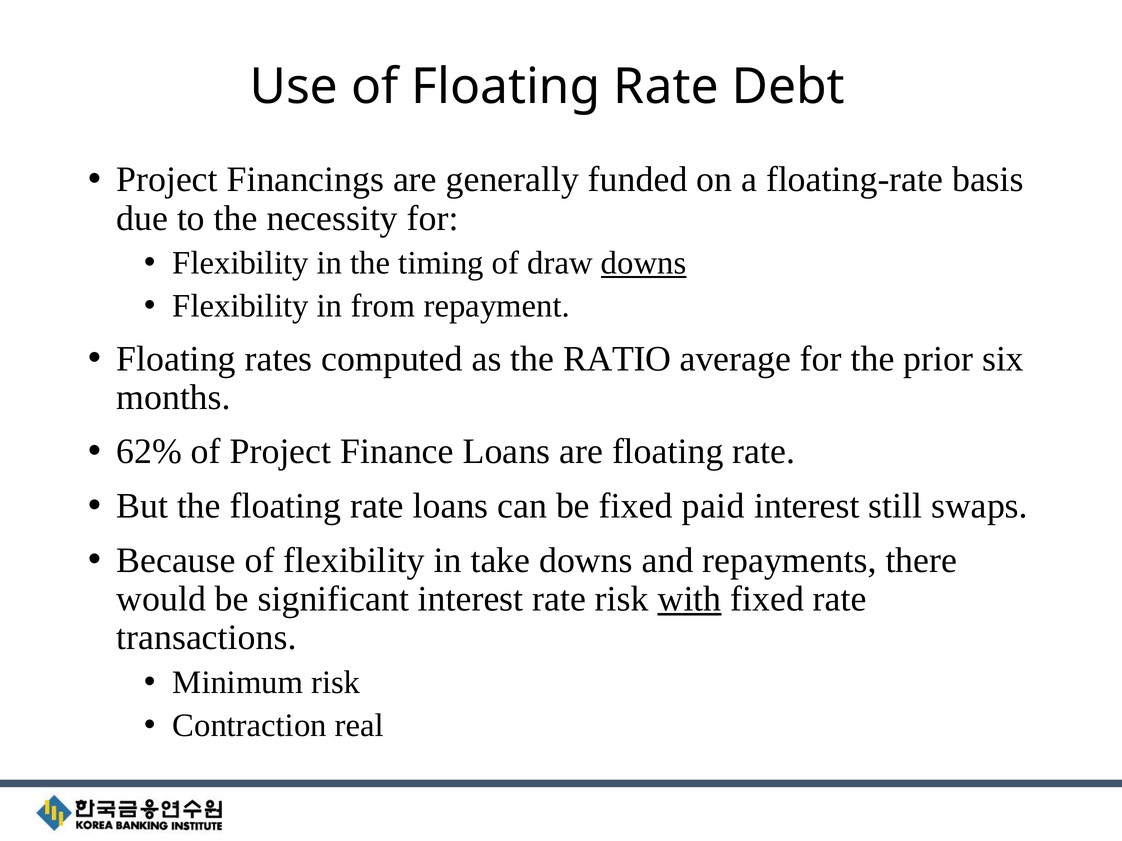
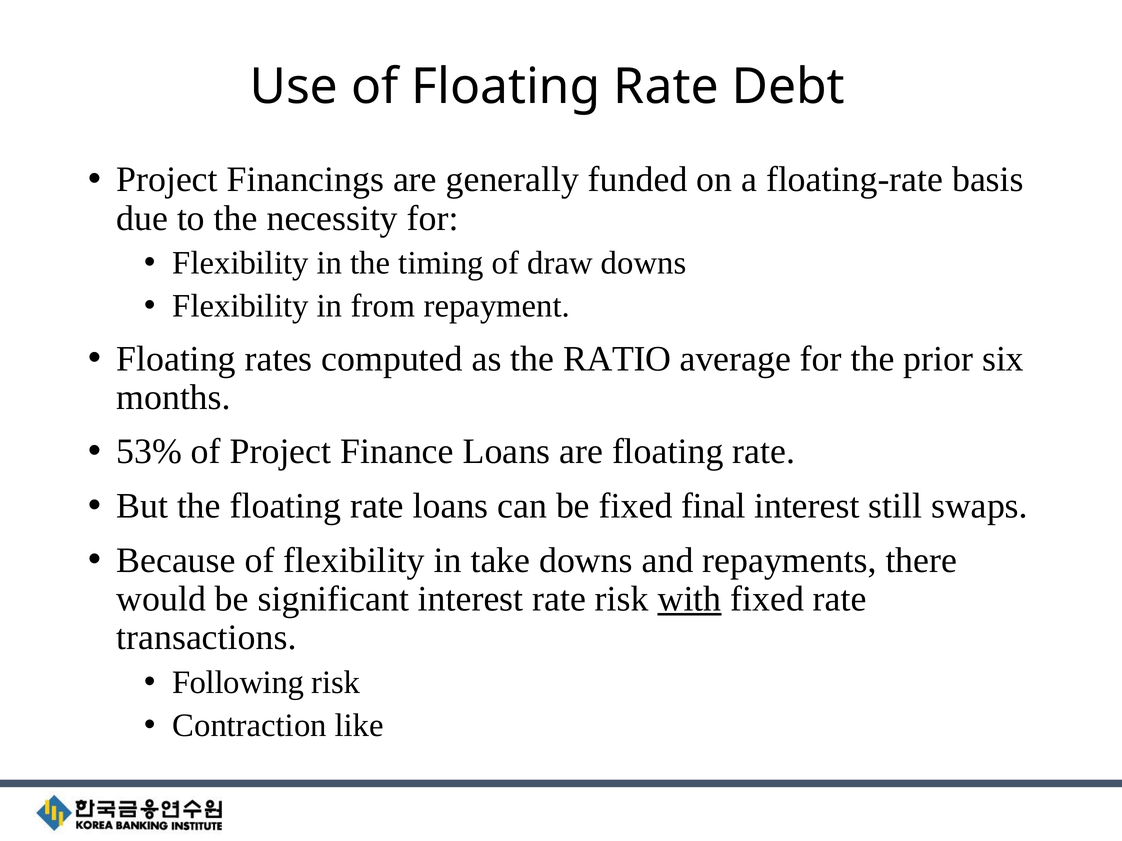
downs underline: present -> none (644, 263)
62%: 62% -> 53% (149, 452)
paid: paid -> final (713, 506)
Minimum: Minimum -> Following (238, 683)
real: real -> like (359, 726)
